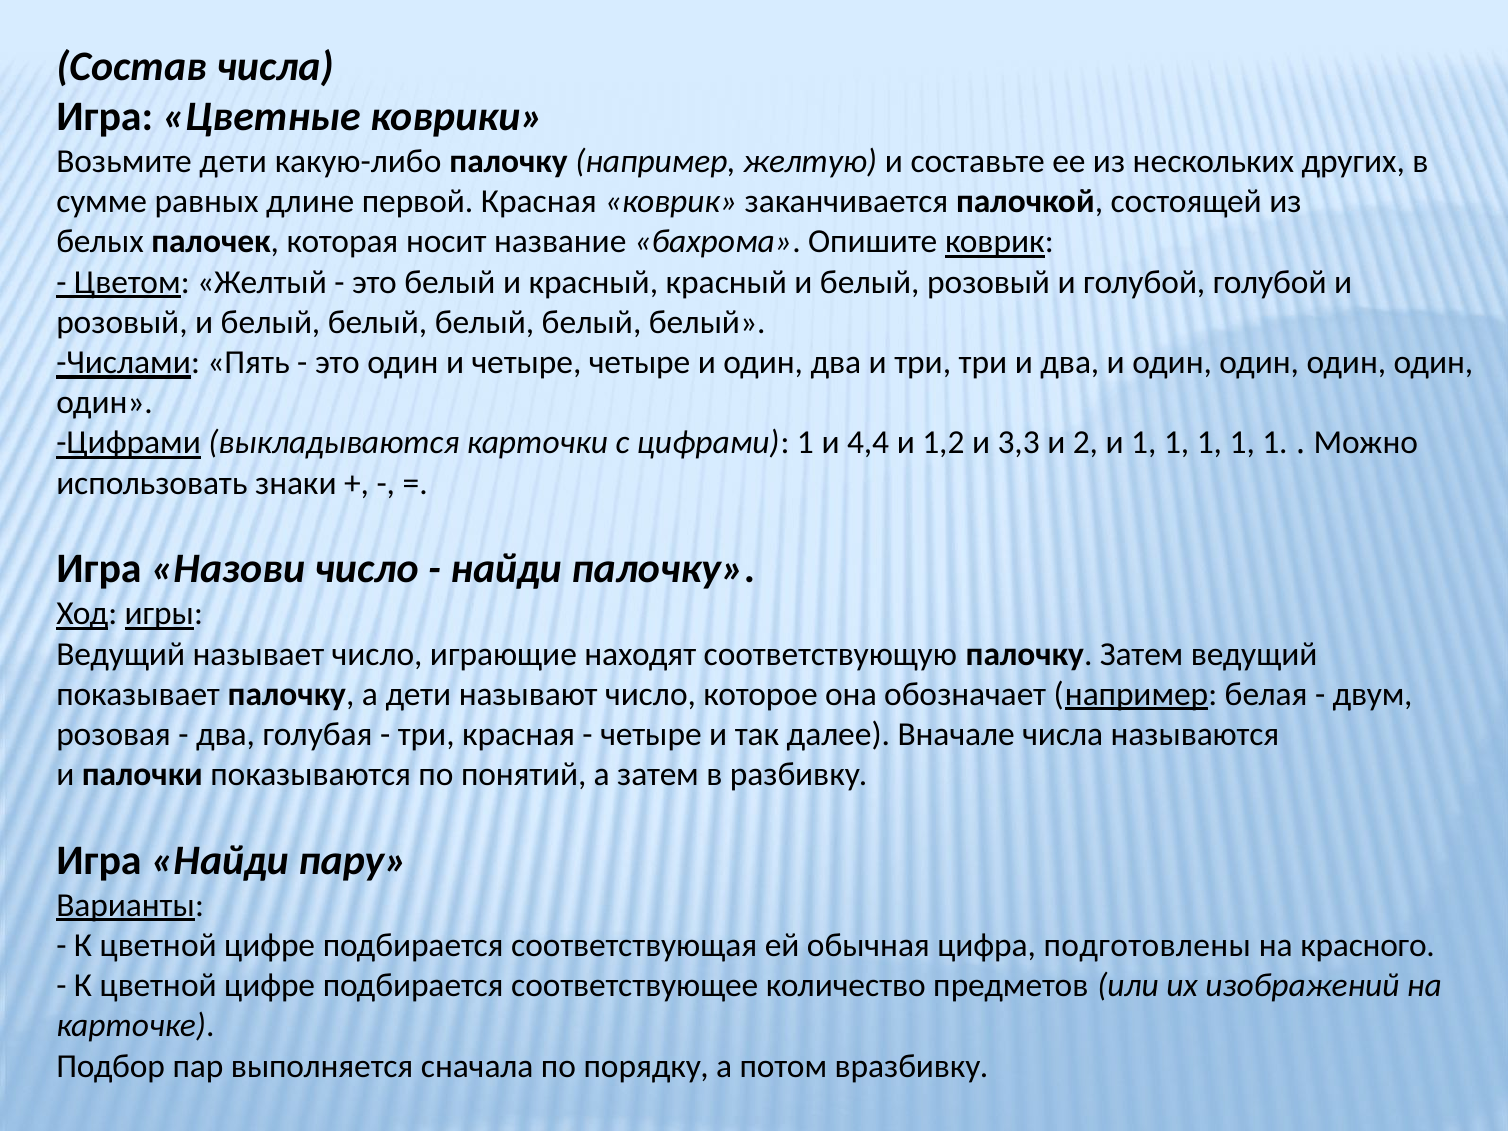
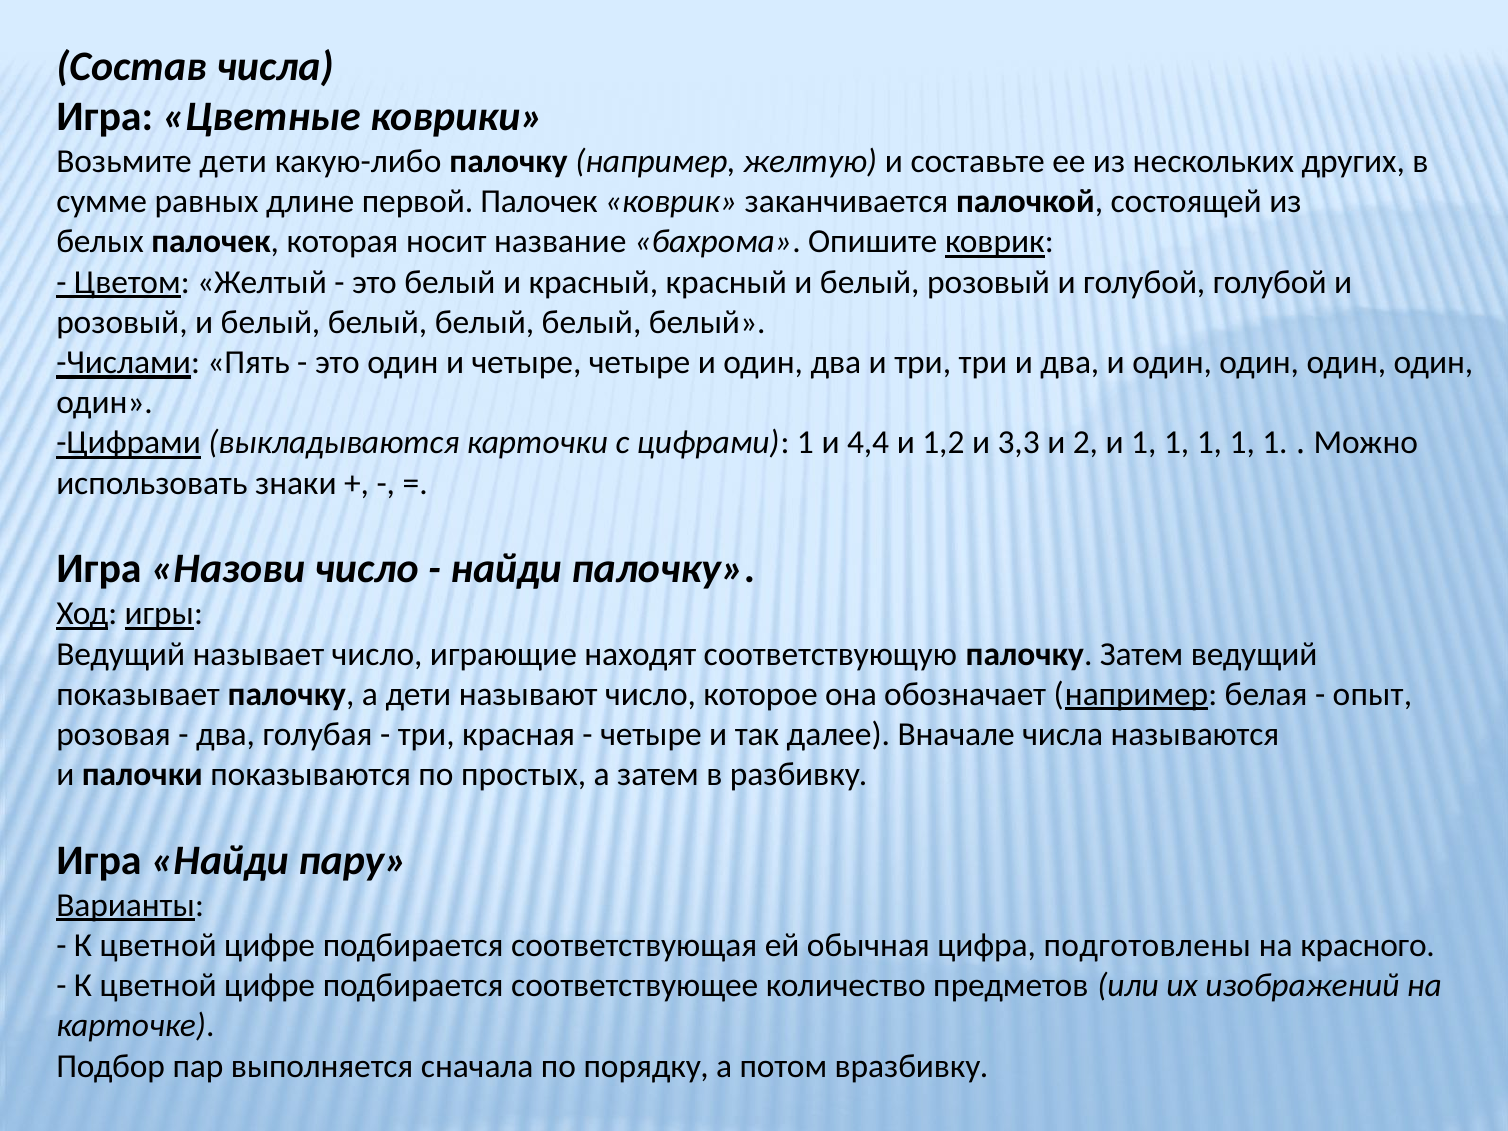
первой Красная: Красная -> Палочек (539, 202)
двум: двум -> опыт (1372, 694)
понятий: понятий -> простых (524, 775)
